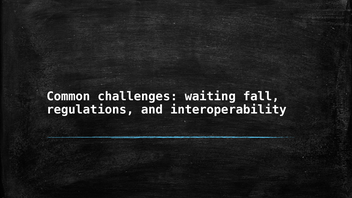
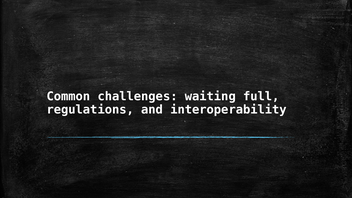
fall: fall -> full (261, 96)
